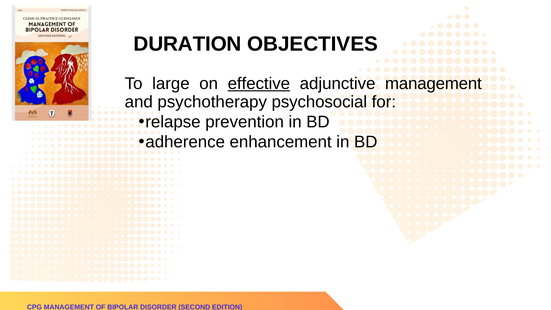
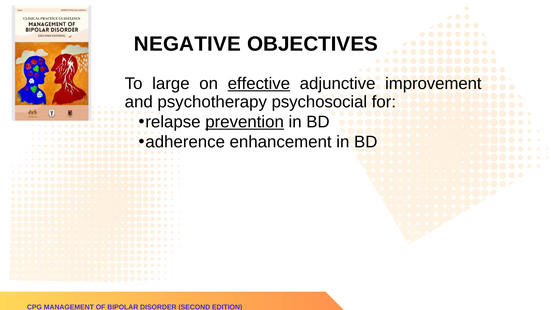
DURATION: DURATION -> NEGATIVE (187, 44)
adjunctive management: management -> improvement (433, 84)
prevention underline: none -> present (245, 122)
